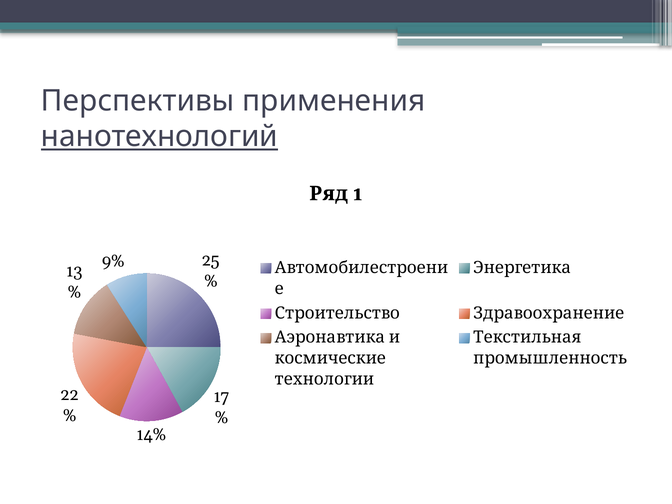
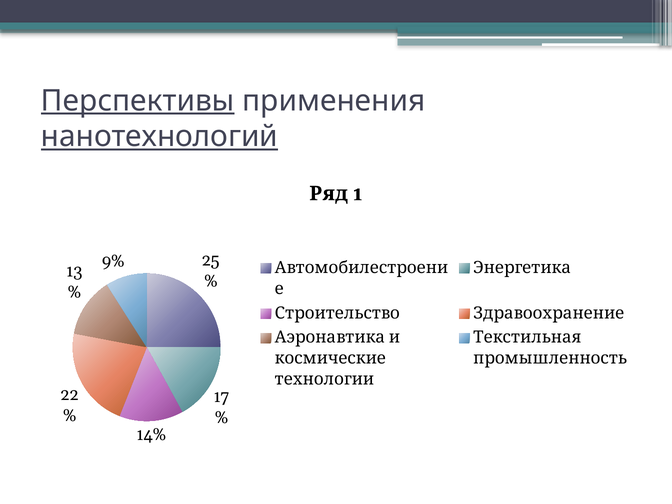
Перспективы underline: none -> present (138, 101)
